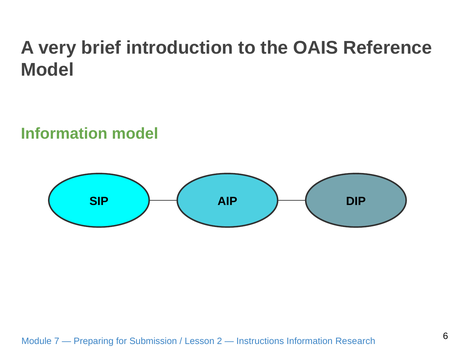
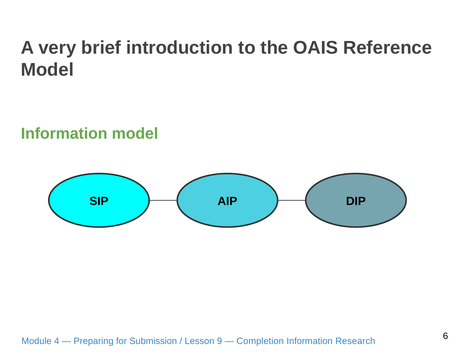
7: 7 -> 4 (57, 341)
2: 2 -> 9 (220, 341)
Instructions: Instructions -> Completion (260, 341)
